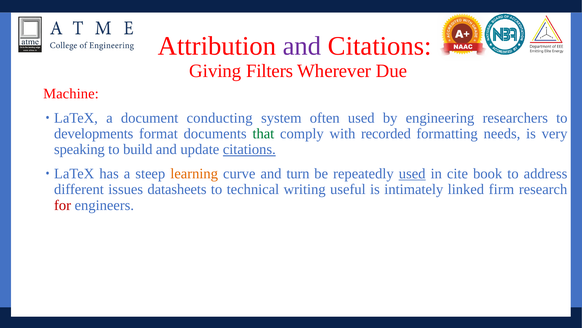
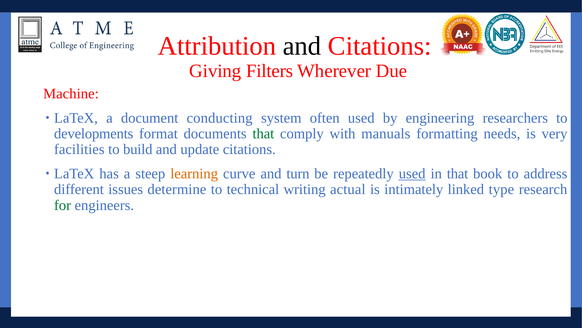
and colour: purple -> black (302, 46)
recorded: recorded -> manuals (386, 134)
speaking: speaking -> facilities (79, 149)
citations underline: present -> none (249, 149)
in cite: cite -> that (458, 173)
datasheets: datasheets -> determine (177, 189)
useful: useful -> actual (348, 189)
firm: firm -> type (501, 189)
for colour: red -> green (63, 205)
